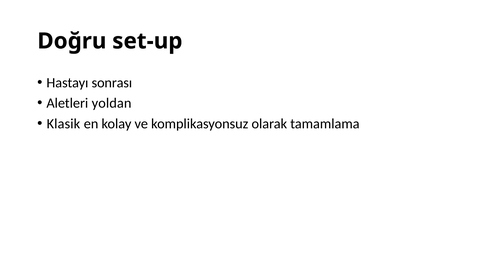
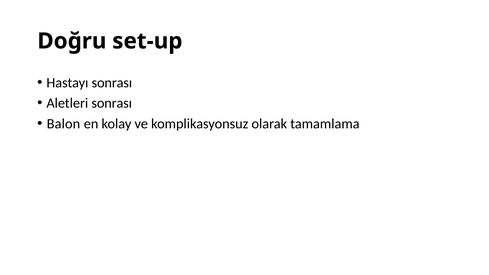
Aletleri yoldan: yoldan -> sonrası (112, 103)
Klasik: Klasik -> Balon (63, 124)
